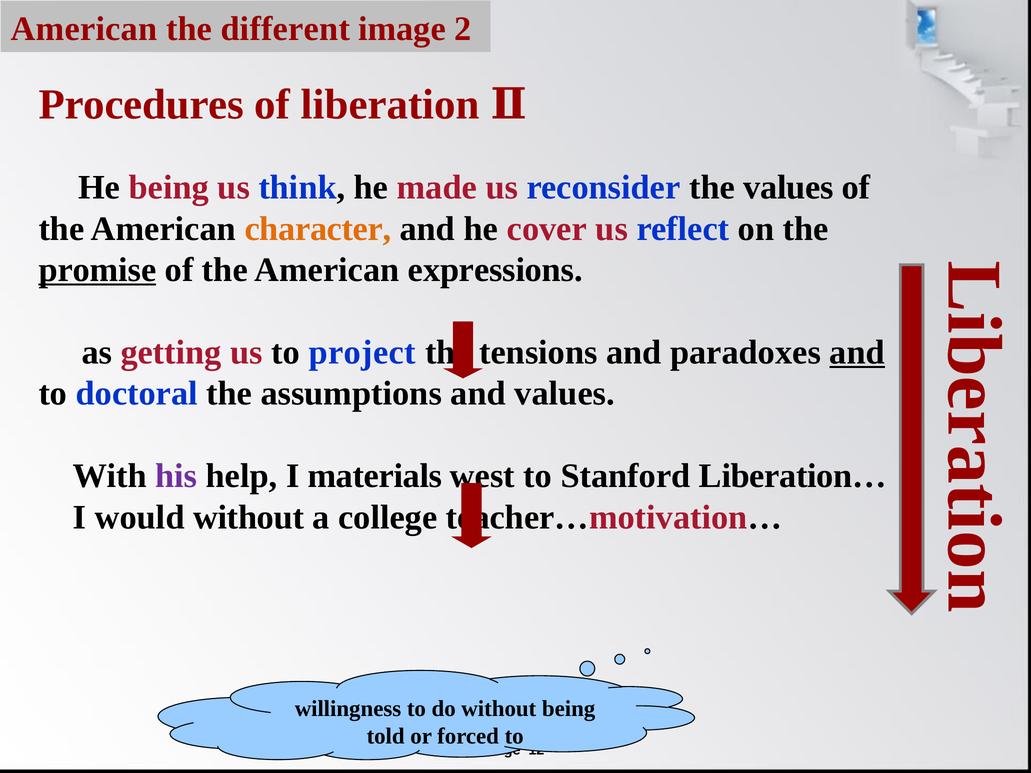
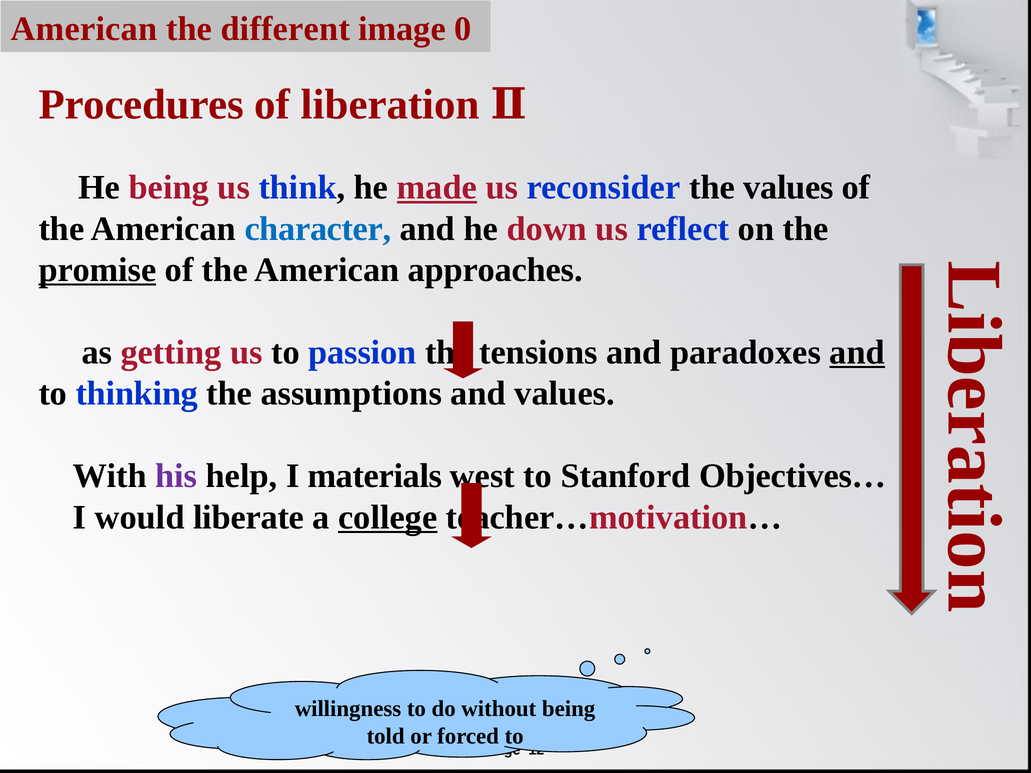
2: 2 -> 0 (463, 29)
made underline: none -> present (437, 188)
character colour: orange -> blue (318, 229)
cover: cover -> down (547, 229)
expressions: expressions -> approaches (495, 270)
project: project -> passion (362, 352)
doctoral: doctoral -> thinking (137, 394)
Liberation…: Liberation… -> Objectives… (793, 476)
would without: without -> liberate (249, 517)
college underline: none -> present (388, 517)
